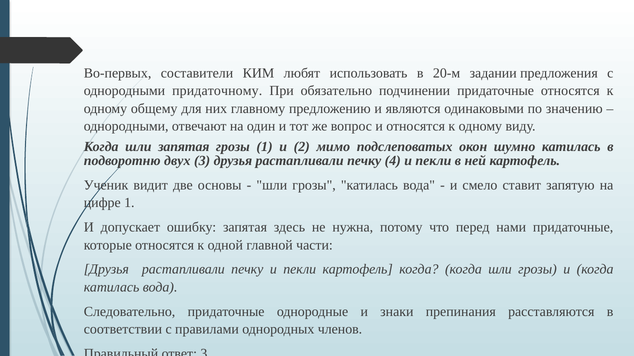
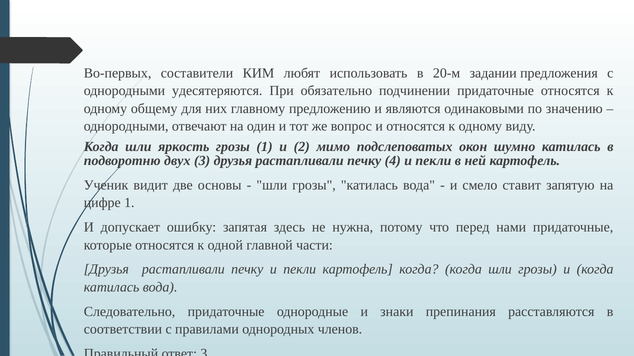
придаточному: придаточному -> удесятеряются (217, 91)
шли запятая: запятая -> яркость (184, 147)
